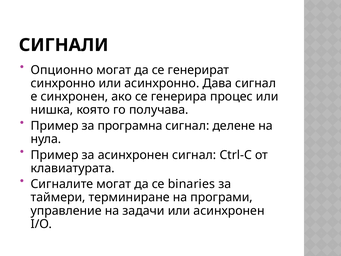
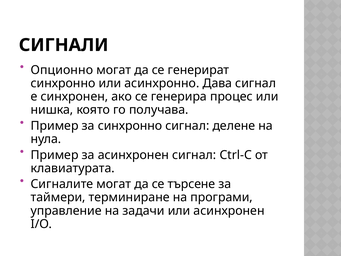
за програмна: програмна -> синхронно (130, 126)
binaries: binaries -> търсене (191, 184)
